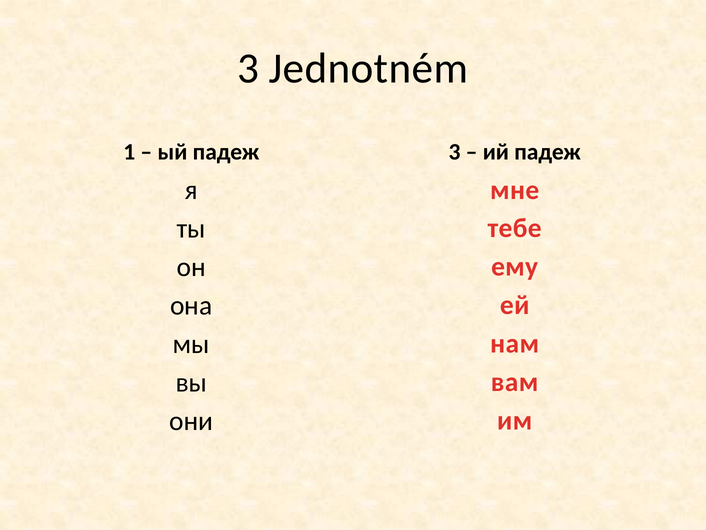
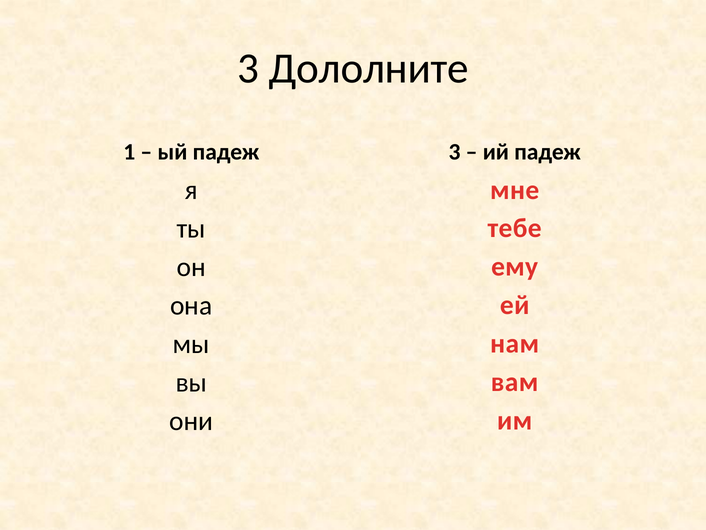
Jednotném: Jednotném -> Дололните (369, 68)
